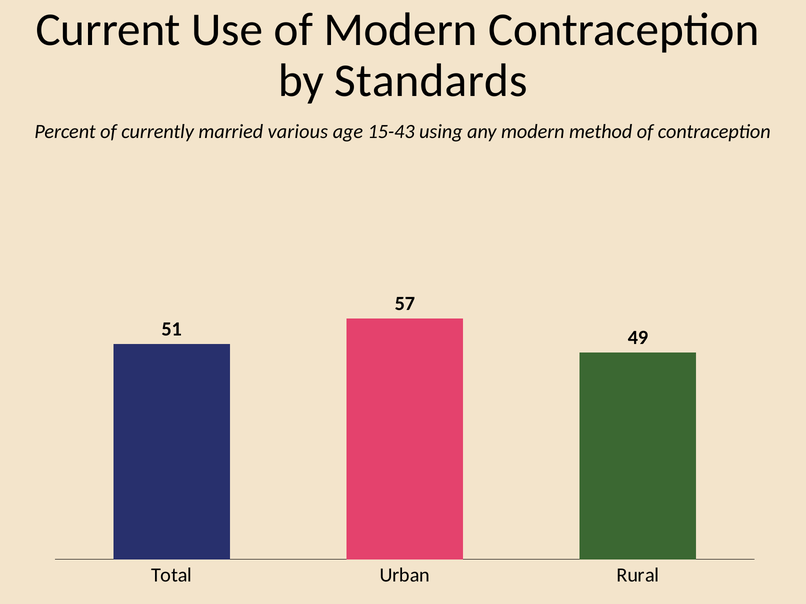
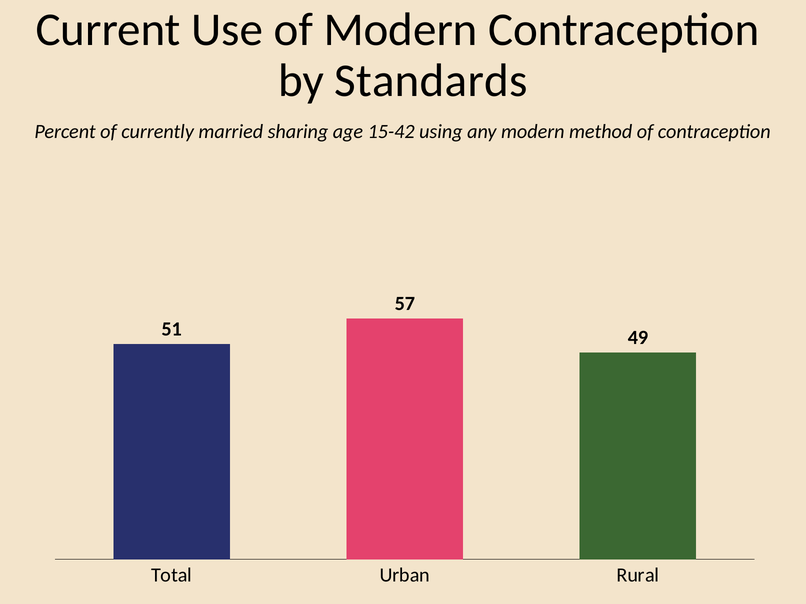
various: various -> sharing (298, 132)
15-43: 15-43 -> 15-42 (391, 132)
